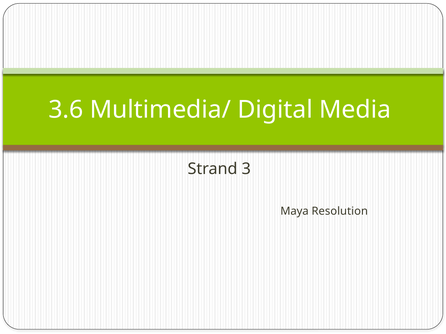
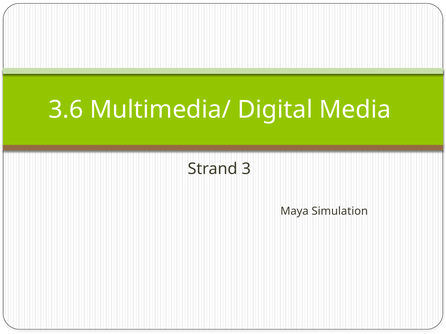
Resolution: Resolution -> Simulation (340, 212)
